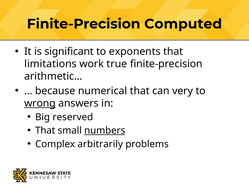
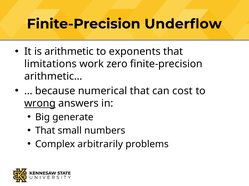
Computed: Computed -> Underflow (183, 24)
significant: significant -> arithmetic (69, 52)
true: true -> zero (117, 64)
very: very -> cost (183, 91)
reserved: reserved -> generate (73, 118)
numbers underline: present -> none (105, 131)
